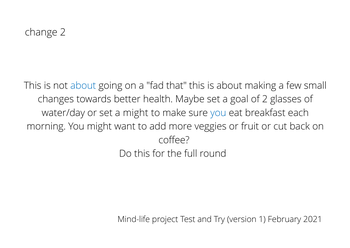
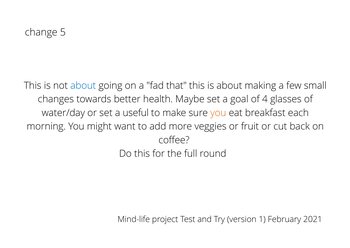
change 2: 2 -> 5 (63, 32)
of 2: 2 -> 4 (265, 99)
a might: might -> useful (136, 113)
you colour: blue -> orange (218, 113)
